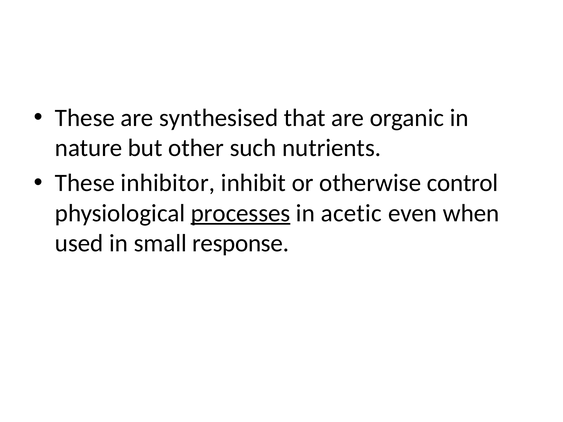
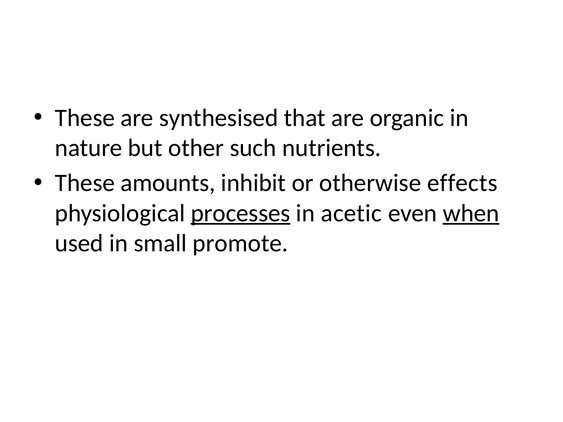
inhibitor: inhibitor -> amounts (168, 183)
control: control -> effects (462, 183)
when underline: none -> present (471, 213)
response: response -> promote (240, 243)
